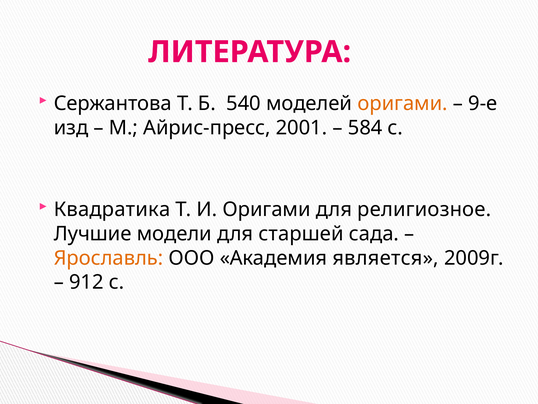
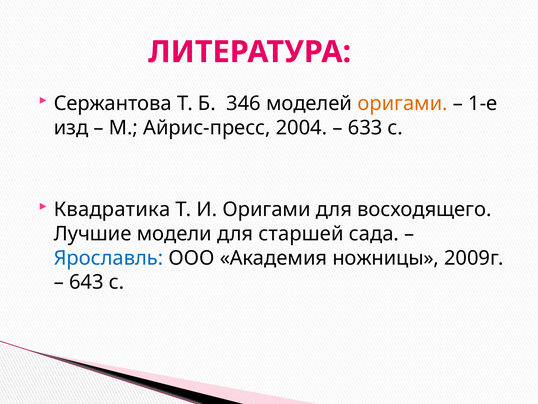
540: 540 -> 346 (244, 103)
9-е: 9-е -> 1-е (483, 103)
2001: 2001 -> 2004 (301, 128)
584: 584 -> 633 (365, 128)
религиозное: религиозное -> восходящего (424, 209)
Ярославль colour: orange -> blue (108, 258)
является: является -> ножницы (386, 258)
912: 912 -> 643 (86, 282)
